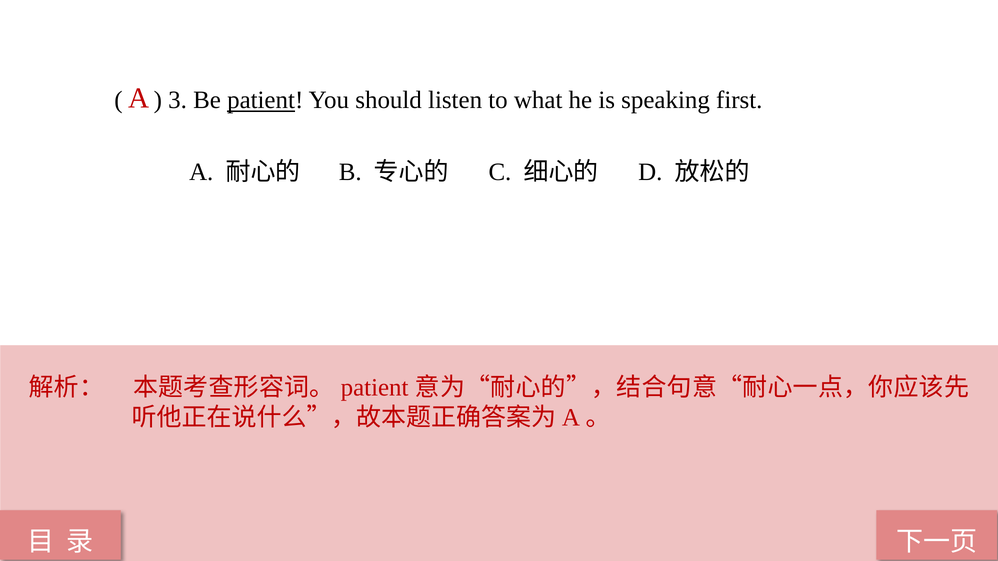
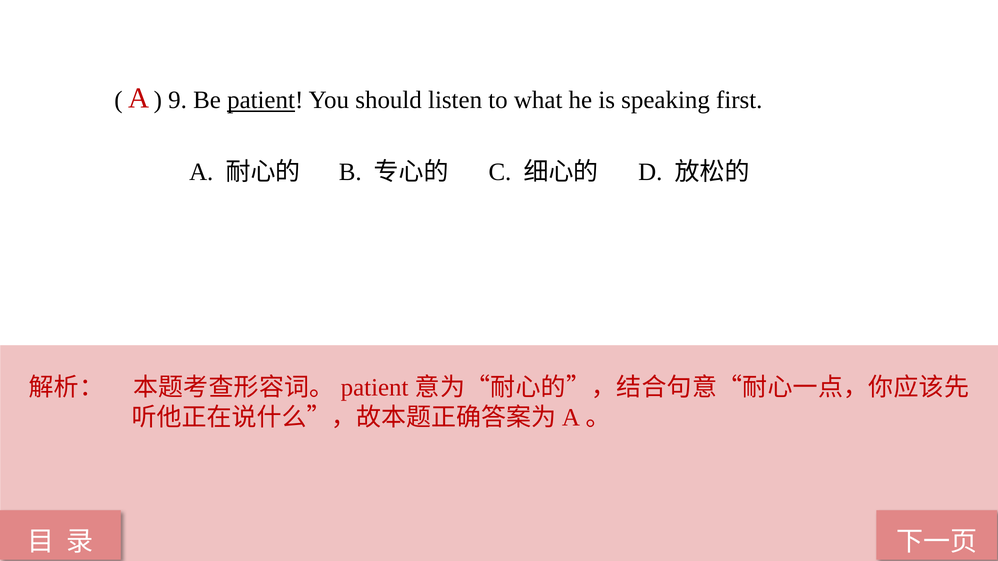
3: 3 -> 9 (178, 100)
